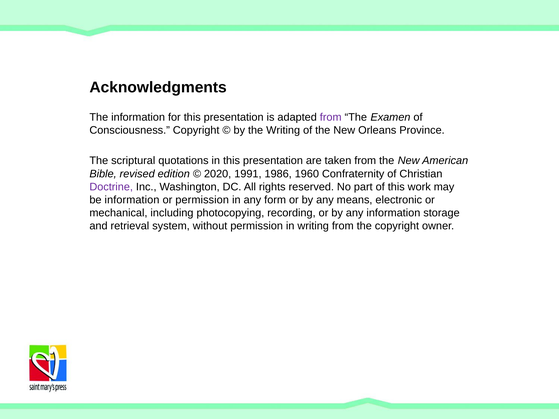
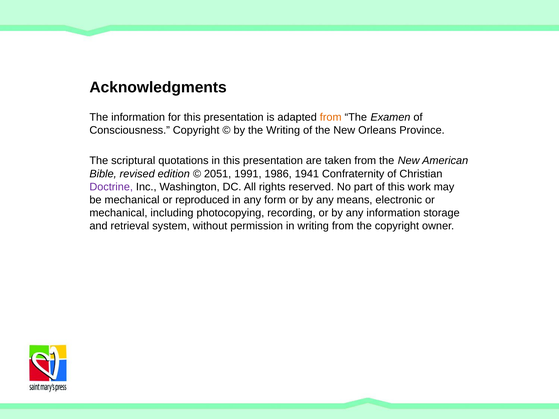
from colour: purple -> orange (331, 117)
2020: 2020 -> 2051 (218, 174)
1960: 1960 -> 1941 (307, 174)
be information: information -> mechanical (132, 200)
or permission: permission -> reproduced (202, 200)
